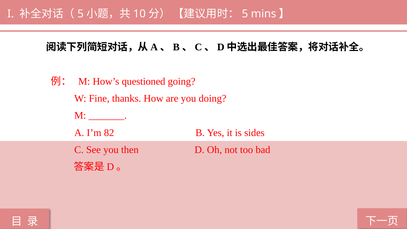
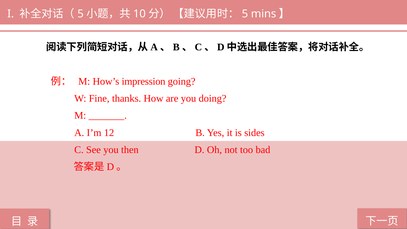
questioned: questioned -> impression (144, 81)
82: 82 -> 12 (109, 133)
